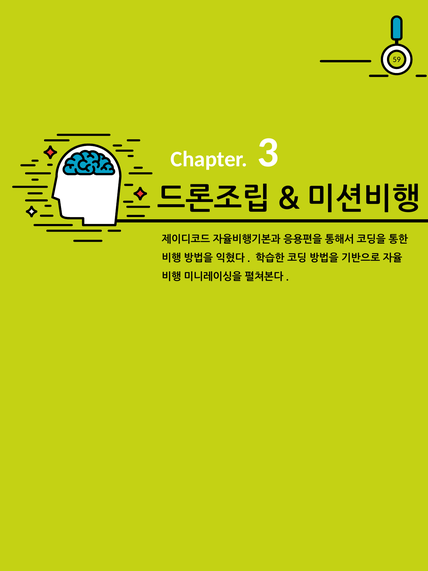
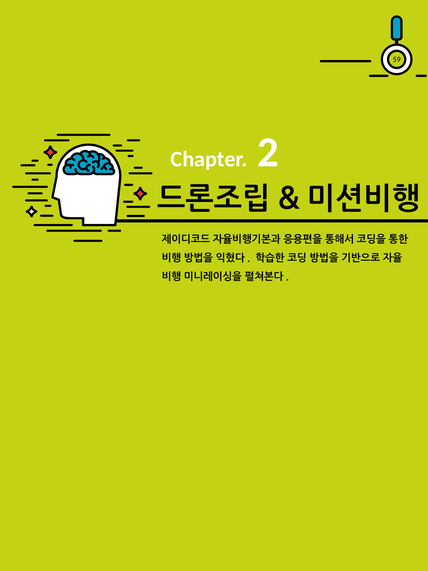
3: 3 -> 2 (268, 152)
